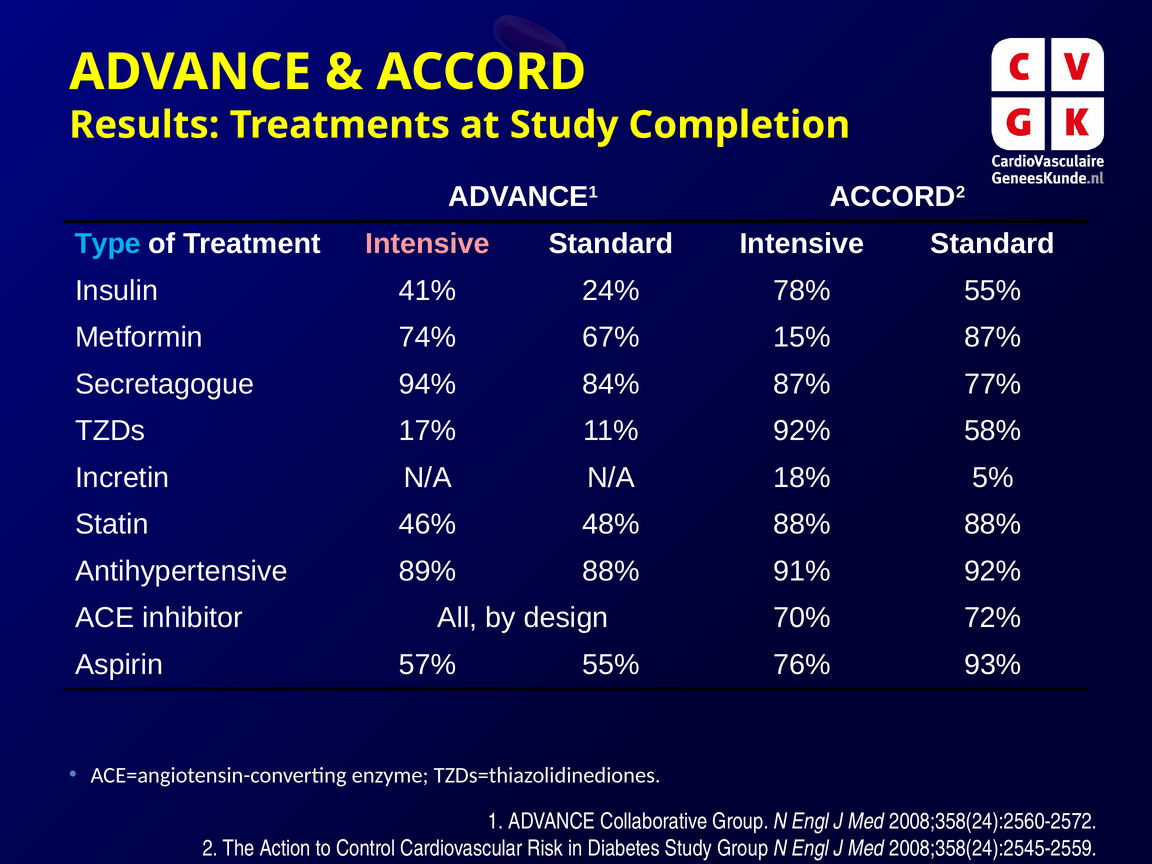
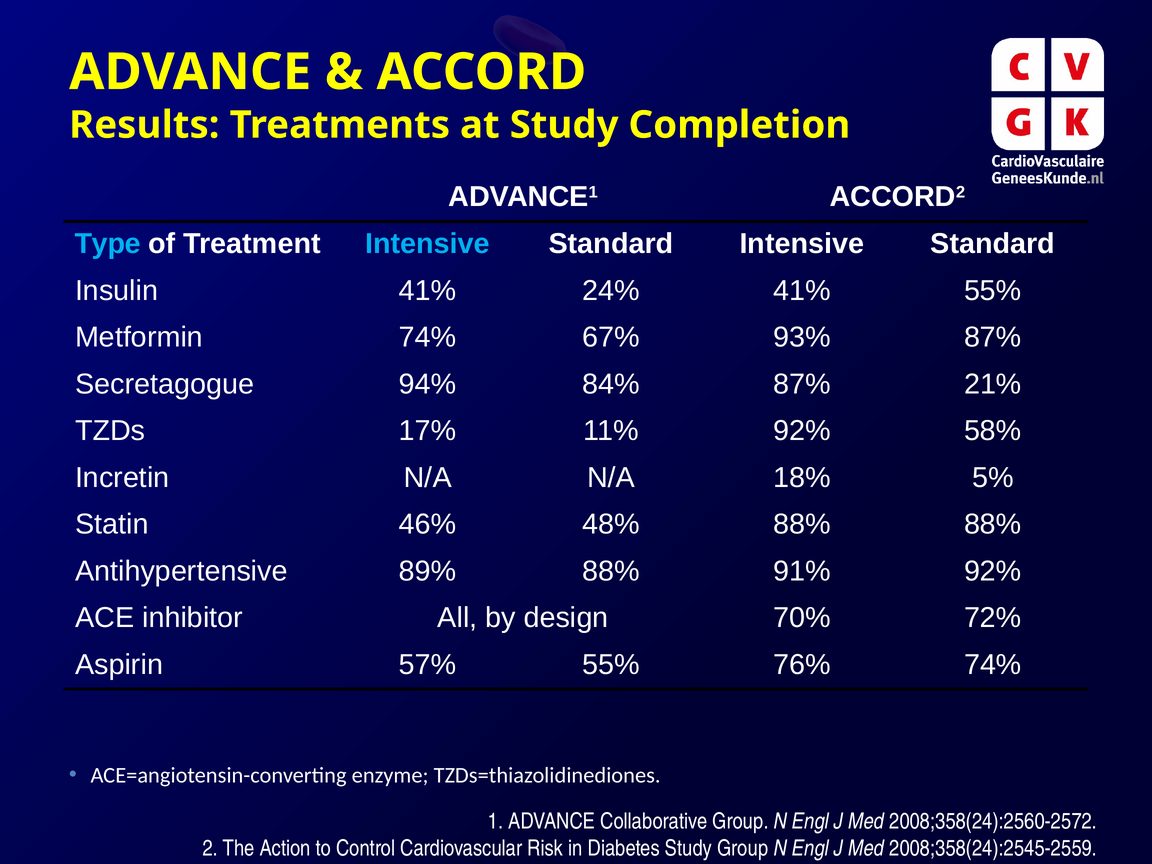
Intensive colour: pink -> light blue (428, 244)
24% 78%: 78% -> 41% (802, 291)
15%: 15% -> 93% (802, 337)
77%: 77% -> 21% (993, 384)
76% 93%: 93% -> 74% (993, 665)
